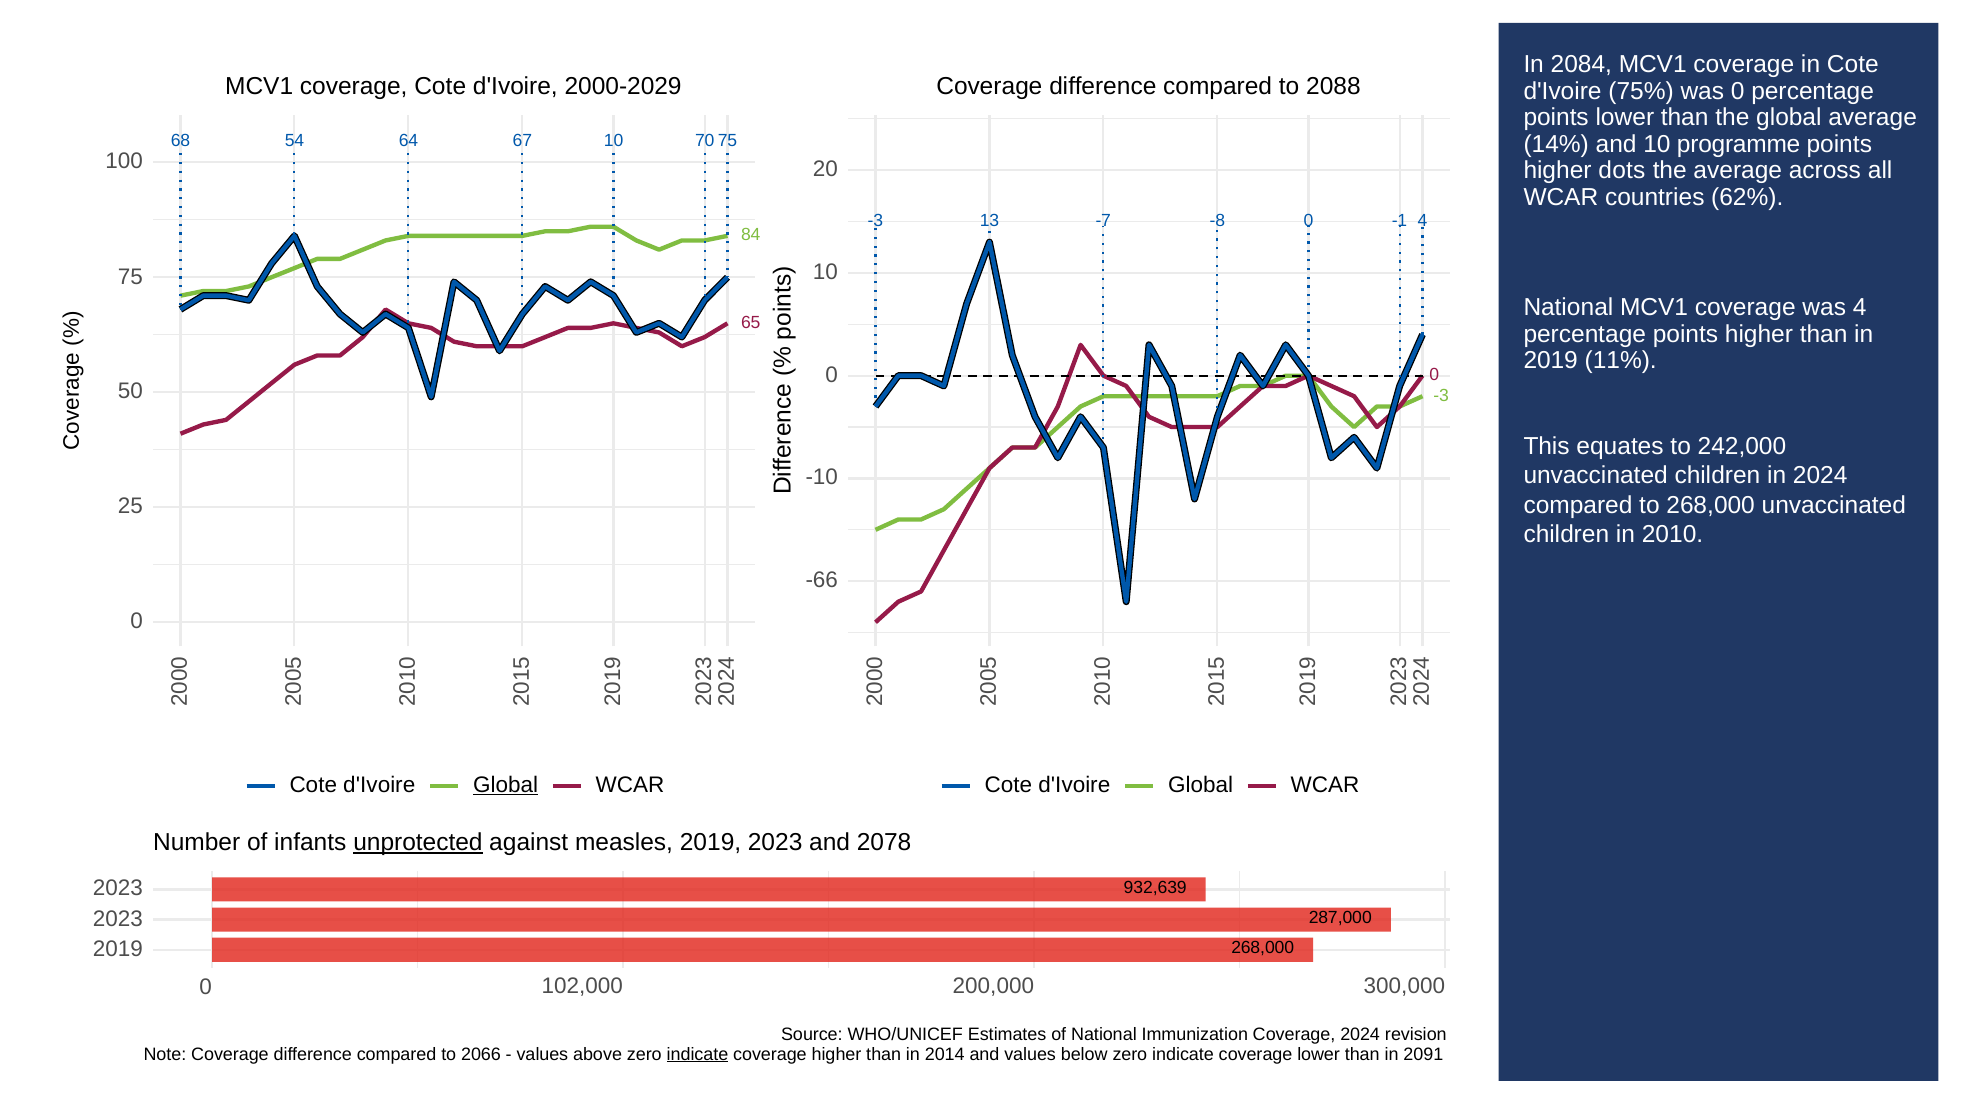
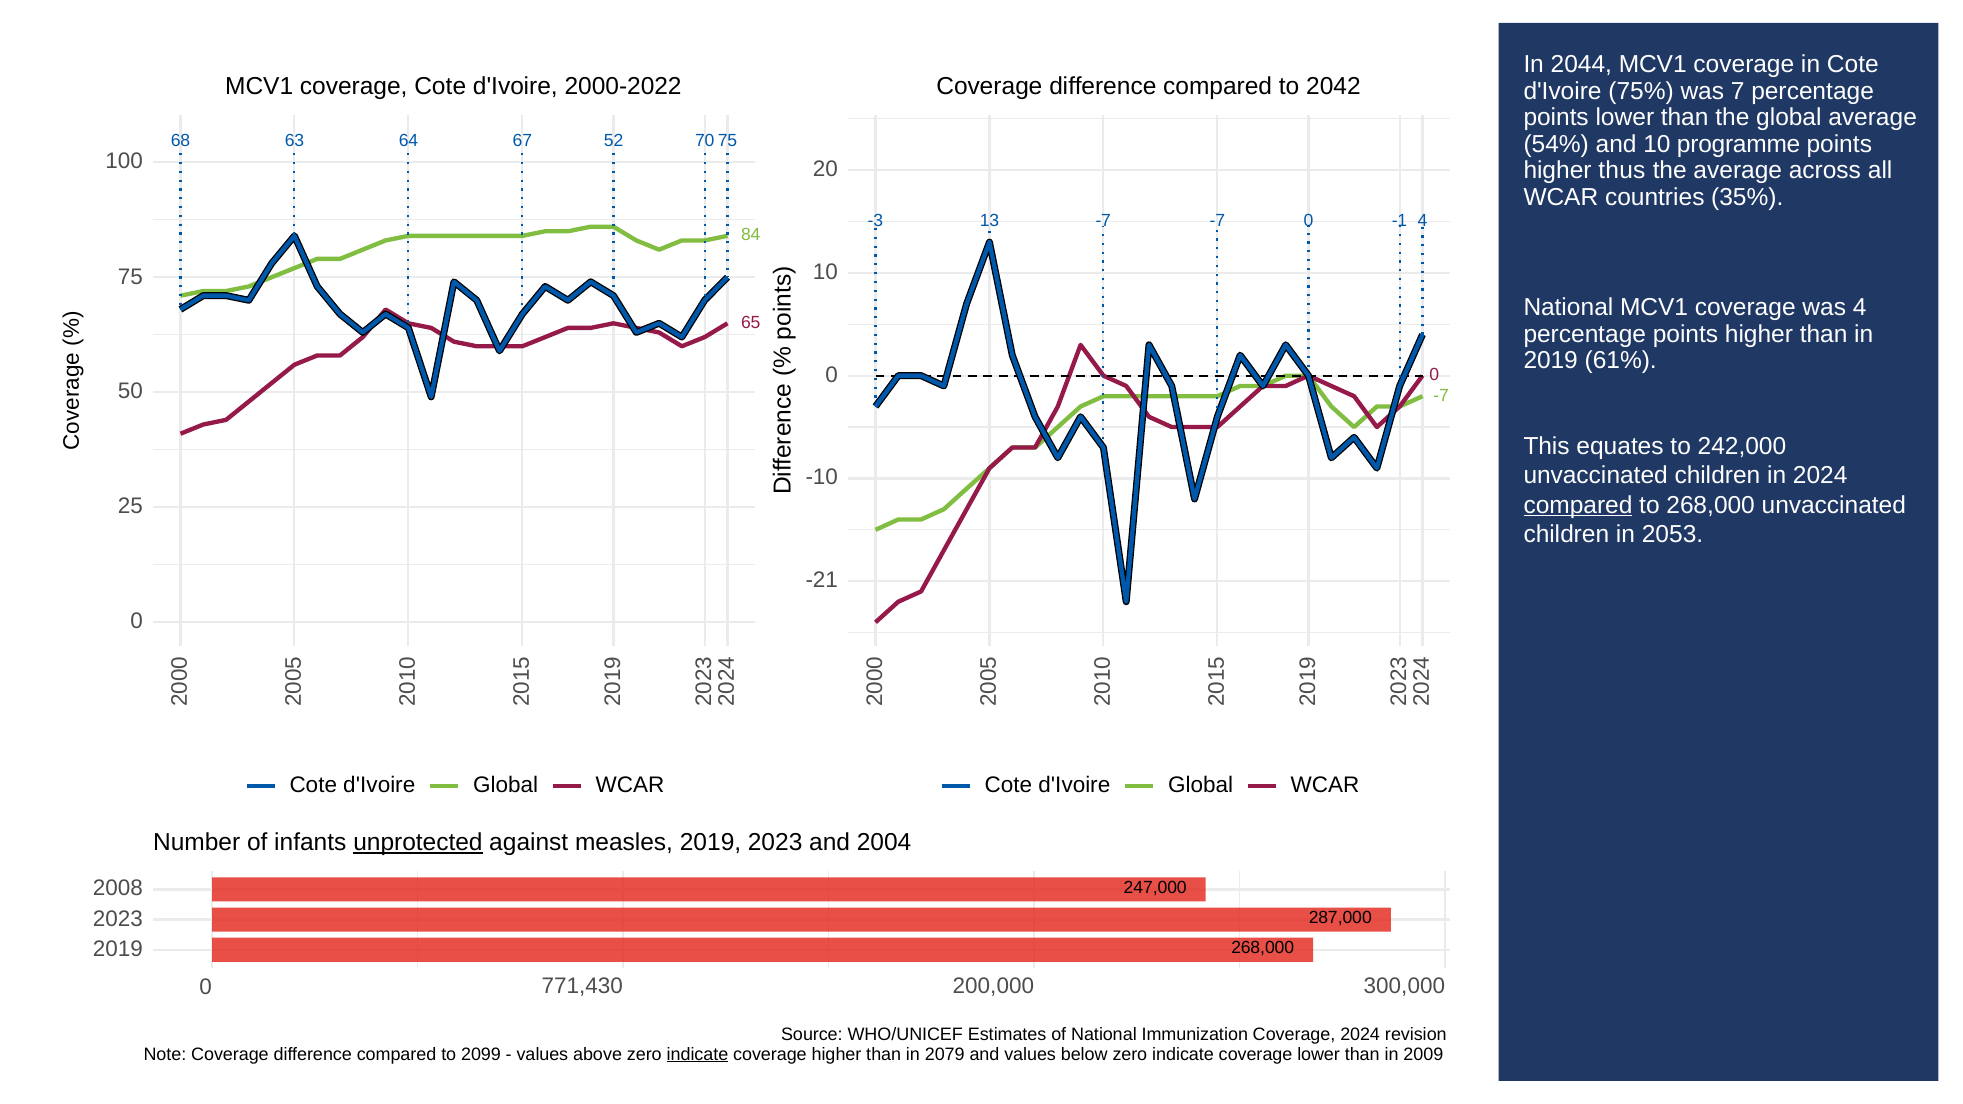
2084: 2084 -> 2044 (1581, 65)
2000-2029: 2000-2029 -> 2000-2022 (623, 87)
2088: 2088 -> 2042 (1333, 87)
was 0: 0 -> 7 (1738, 91)
54: 54 -> 63 (295, 140)
67 10: 10 -> 52 (614, 140)
14%: 14% -> 54% (1556, 144)
dots: dots -> thus (1622, 170)
62%: 62% -> 35% (1747, 197)
-7 -8: -8 -> -7 (1217, 221)
11%: 11% -> 61% (1621, 361)
-3: -3 -> -7 (1441, 396)
compared underline: none -> present (1578, 505)
2010: 2010 -> 2053 (1673, 534)
-66: -66 -> -21 (822, 580)
Global underline: present -> none (506, 785)
2078: 2078 -> 2004 (884, 843)
2023: 2023 -> 2008 (118, 889)
932,639: 932,639 -> 247,000 (1155, 888)
102,000: 102,000 -> 771,430 (582, 986)
2066: 2066 -> 2099 (481, 1054)
2014: 2014 -> 2079 (945, 1054)
2091: 2091 -> 2009 (1423, 1054)
